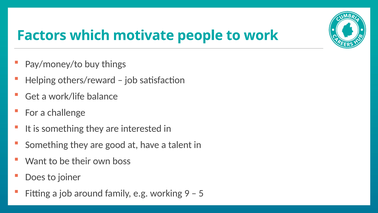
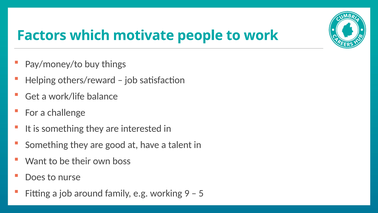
joiner: joiner -> nurse (69, 177)
